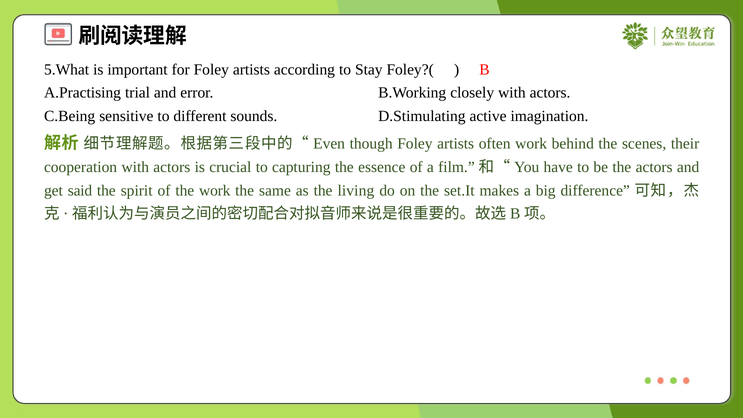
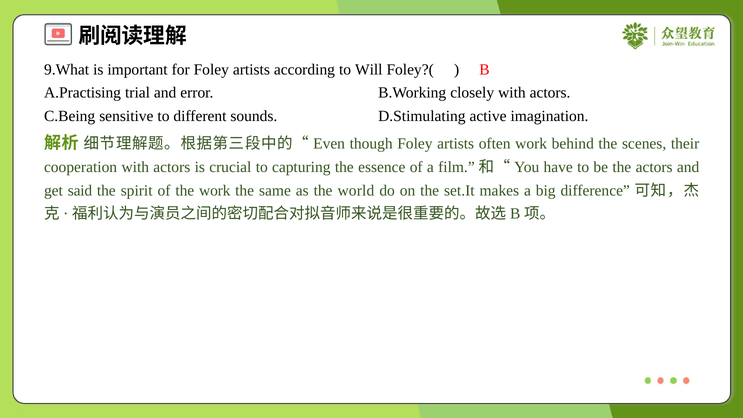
5.What: 5.What -> 9.What (67, 70)
Stay: Stay -> Will (369, 70)
living: living -> world (356, 190)
